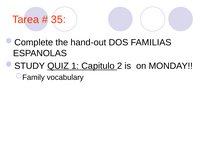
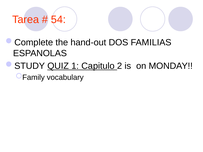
35: 35 -> 54 (58, 20)
